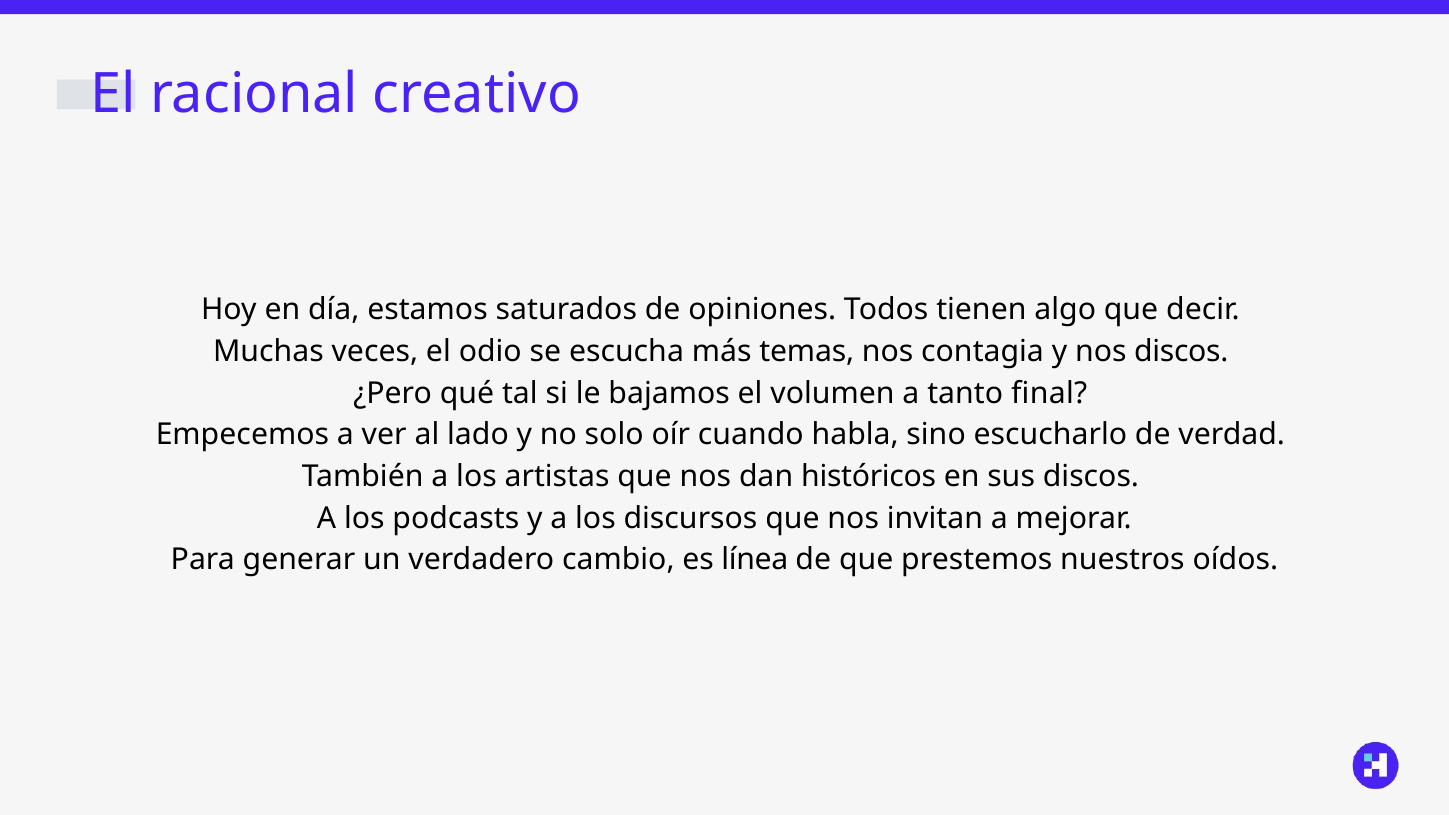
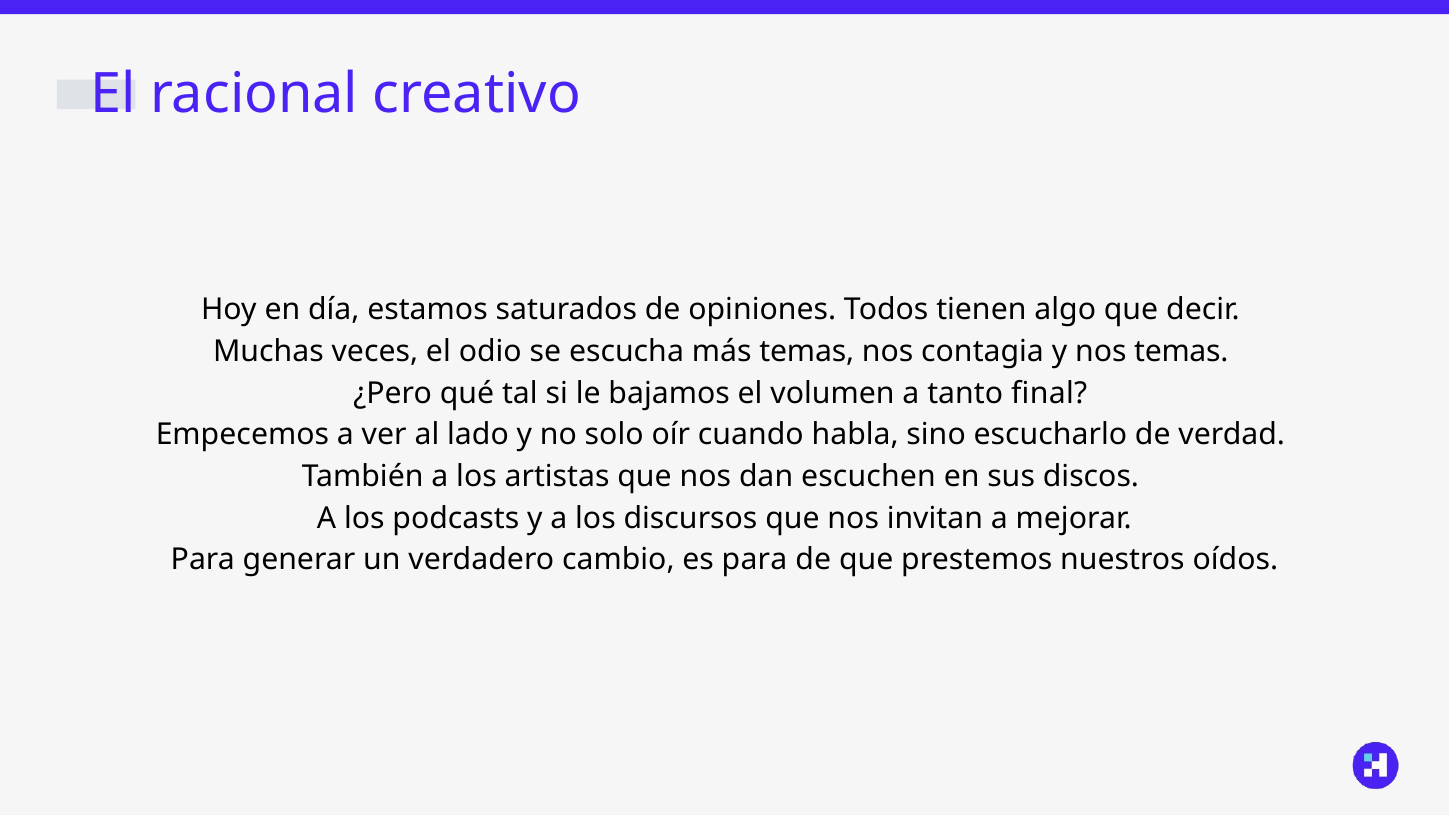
nos discos: discos -> temas (1181, 352)
históricos: históricos -> escuchen (868, 477)
es línea: línea -> para (755, 560)
